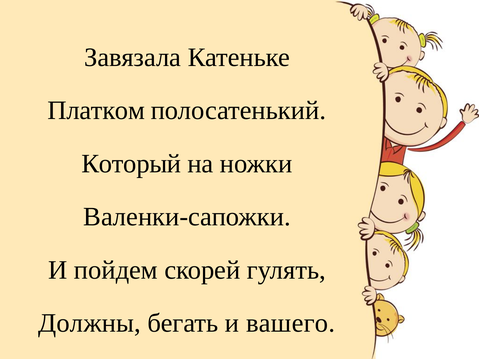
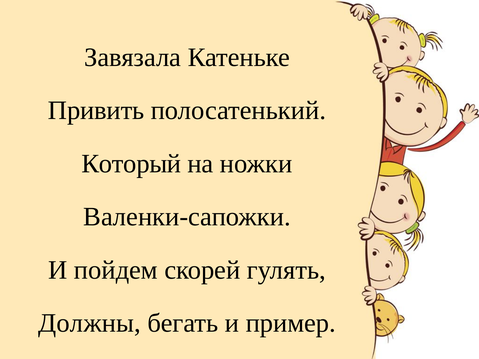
Платком: Платком -> Привить (96, 111)
вашего: вашего -> пример (291, 323)
